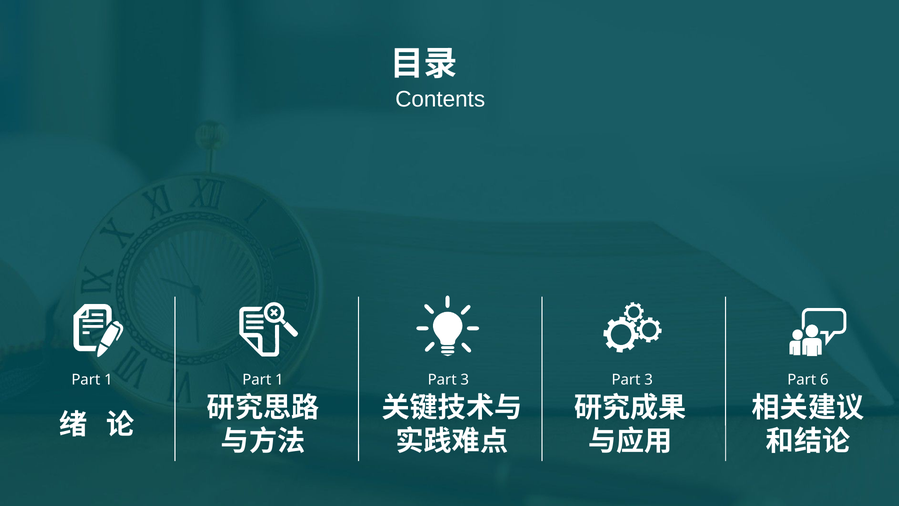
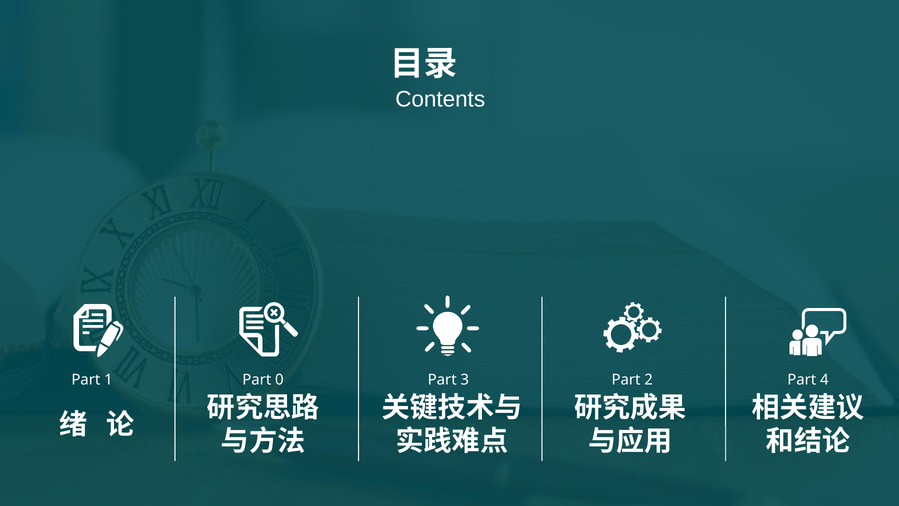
1 Part 1: 1 -> 0 (279, 380)
3 Part 3: 3 -> 2 (649, 380)
6: 6 -> 4 (824, 380)
